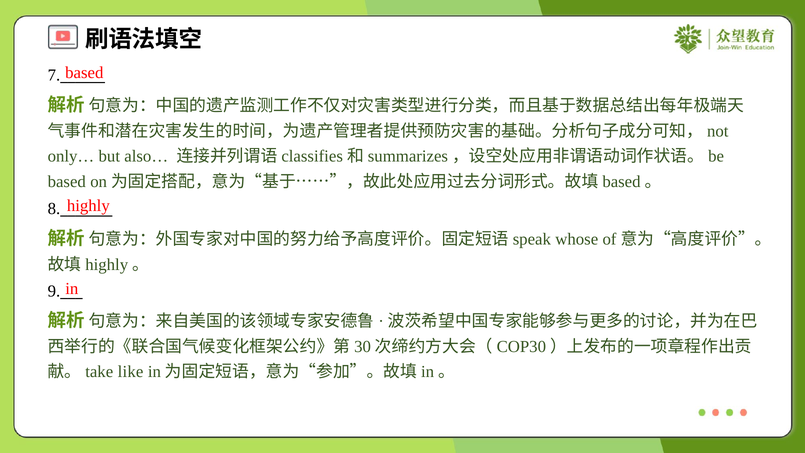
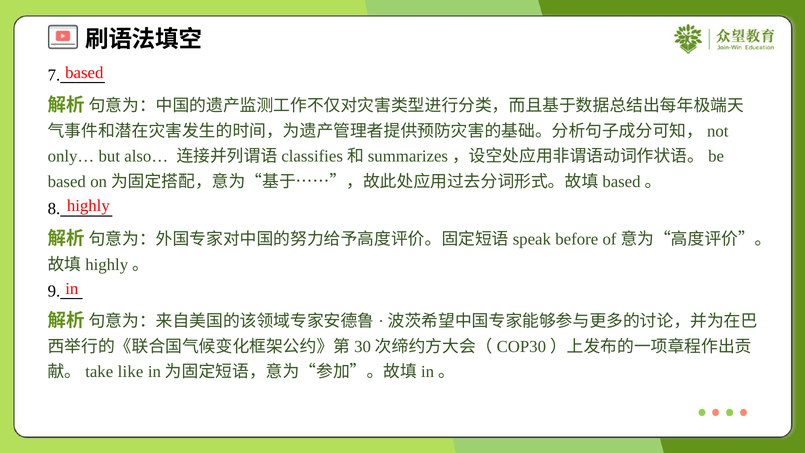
whose: whose -> before (577, 239)
